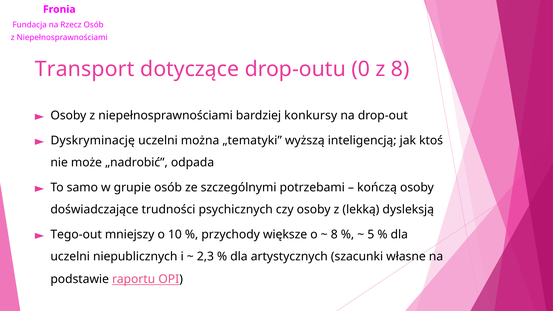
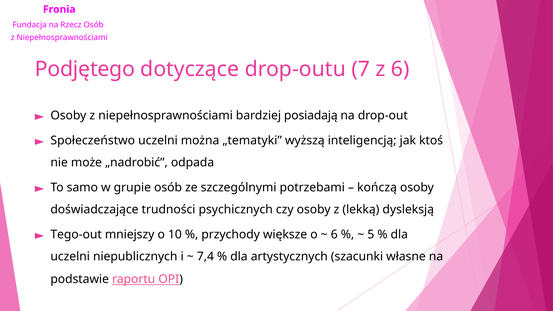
Transport: Transport -> Podjętego (85, 69)
0: 0 -> 7 (361, 69)
z 8: 8 -> 6 (400, 69)
konkursy: konkursy -> posiadają (311, 115)
Dyskryminację: Dyskryminację -> Społeczeństwo (93, 141)
8: 8 -> 6 (334, 235)
2,3: 2,3 -> 7,4 (205, 256)
